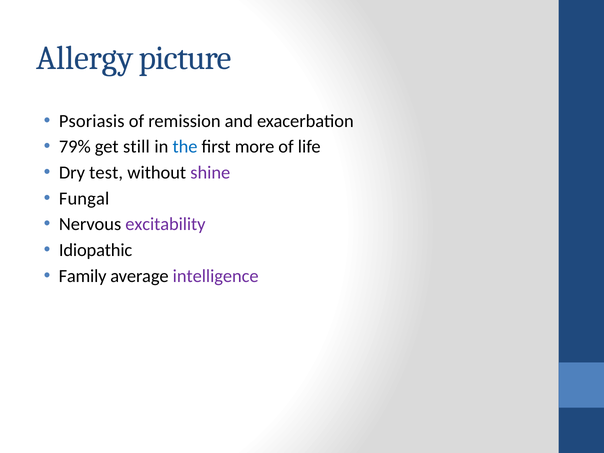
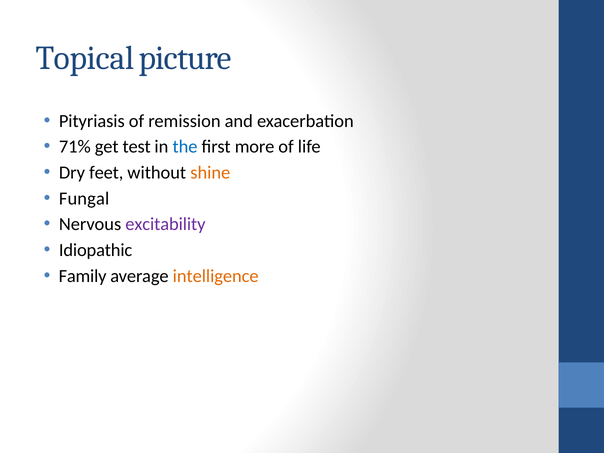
Allergy: Allergy -> Topical (85, 58)
Psoriasis: Psoriasis -> Pityriasis (92, 121)
79%: 79% -> 71% (75, 147)
still: still -> test (137, 147)
test: test -> feet (106, 173)
shine colour: purple -> orange (210, 173)
intelligence colour: purple -> orange (216, 276)
